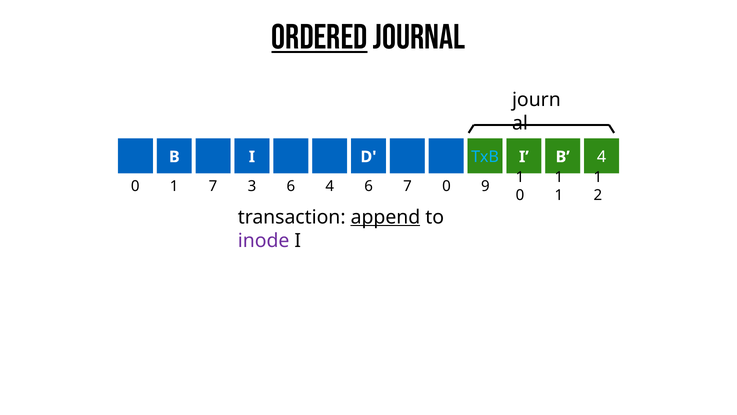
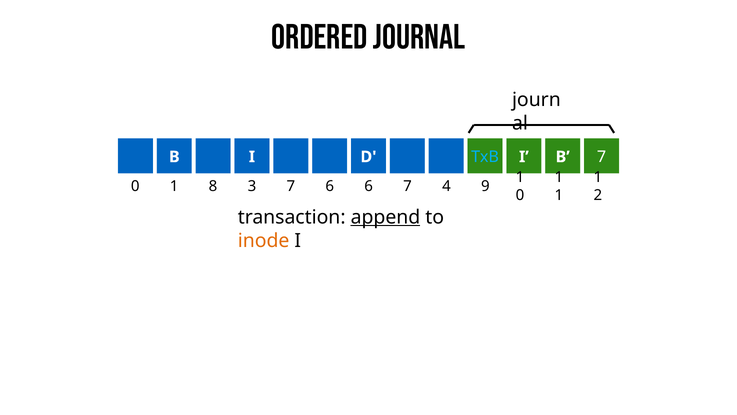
Ordered underline: present -> none (319, 37)
B 4: 4 -> 7 (602, 157)
1 7: 7 -> 8 (213, 186)
3 6: 6 -> 7 (291, 186)
0 4: 4 -> 6 (330, 186)
7 0: 0 -> 4 (446, 186)
inode colour: purple -> orange (264, 240)
